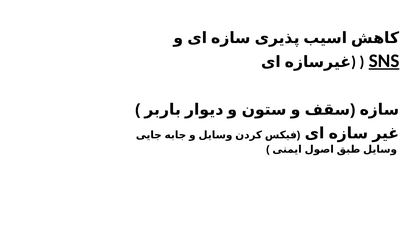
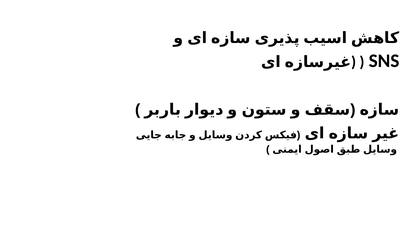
SNS underline: present -> none (384, 61)
